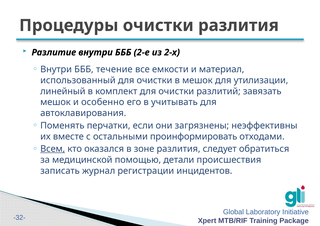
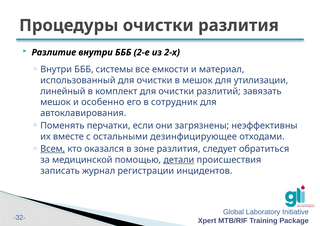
течение: течение -> системы (114, 69)
учитывать: учитывать -> сотрудник (174, 102)
проинформировать: проинформировать -> дезинфицирующее (194, 136)
детали underline: none -> present (179, 160)
